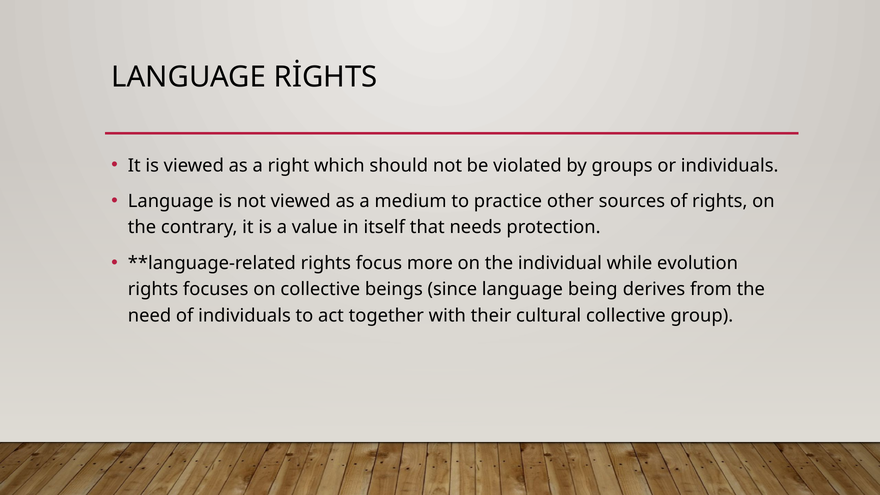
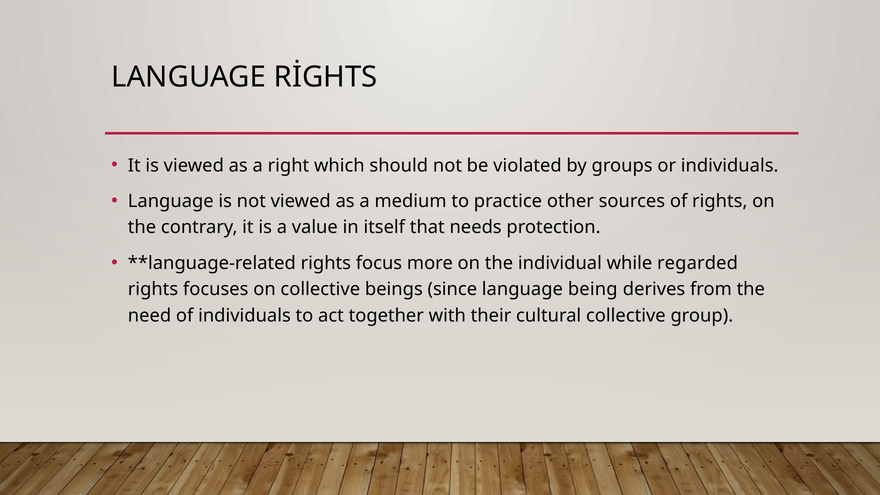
evolution: evolution -> regarded (697, 263)
